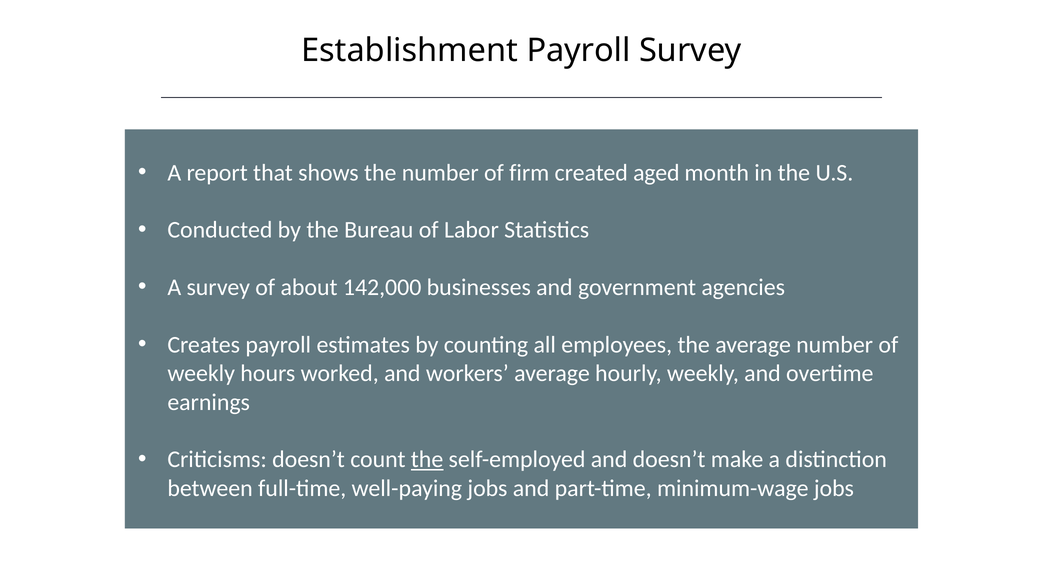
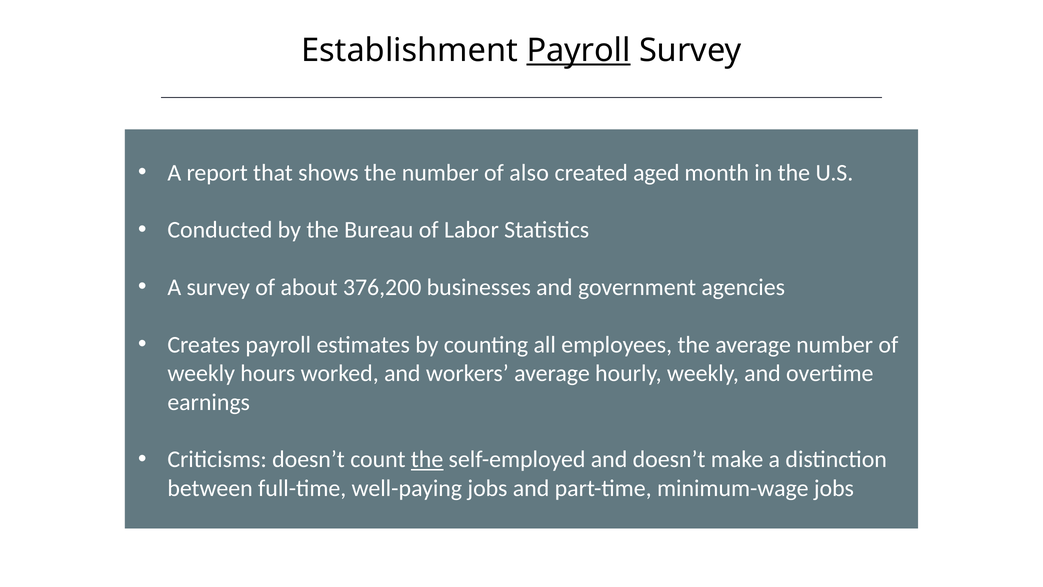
Payroll underline: none -> present (579, 50)
firm: firm -> also (529, 173)
142,000: 142,000 -> 376,200 (382, 287)
